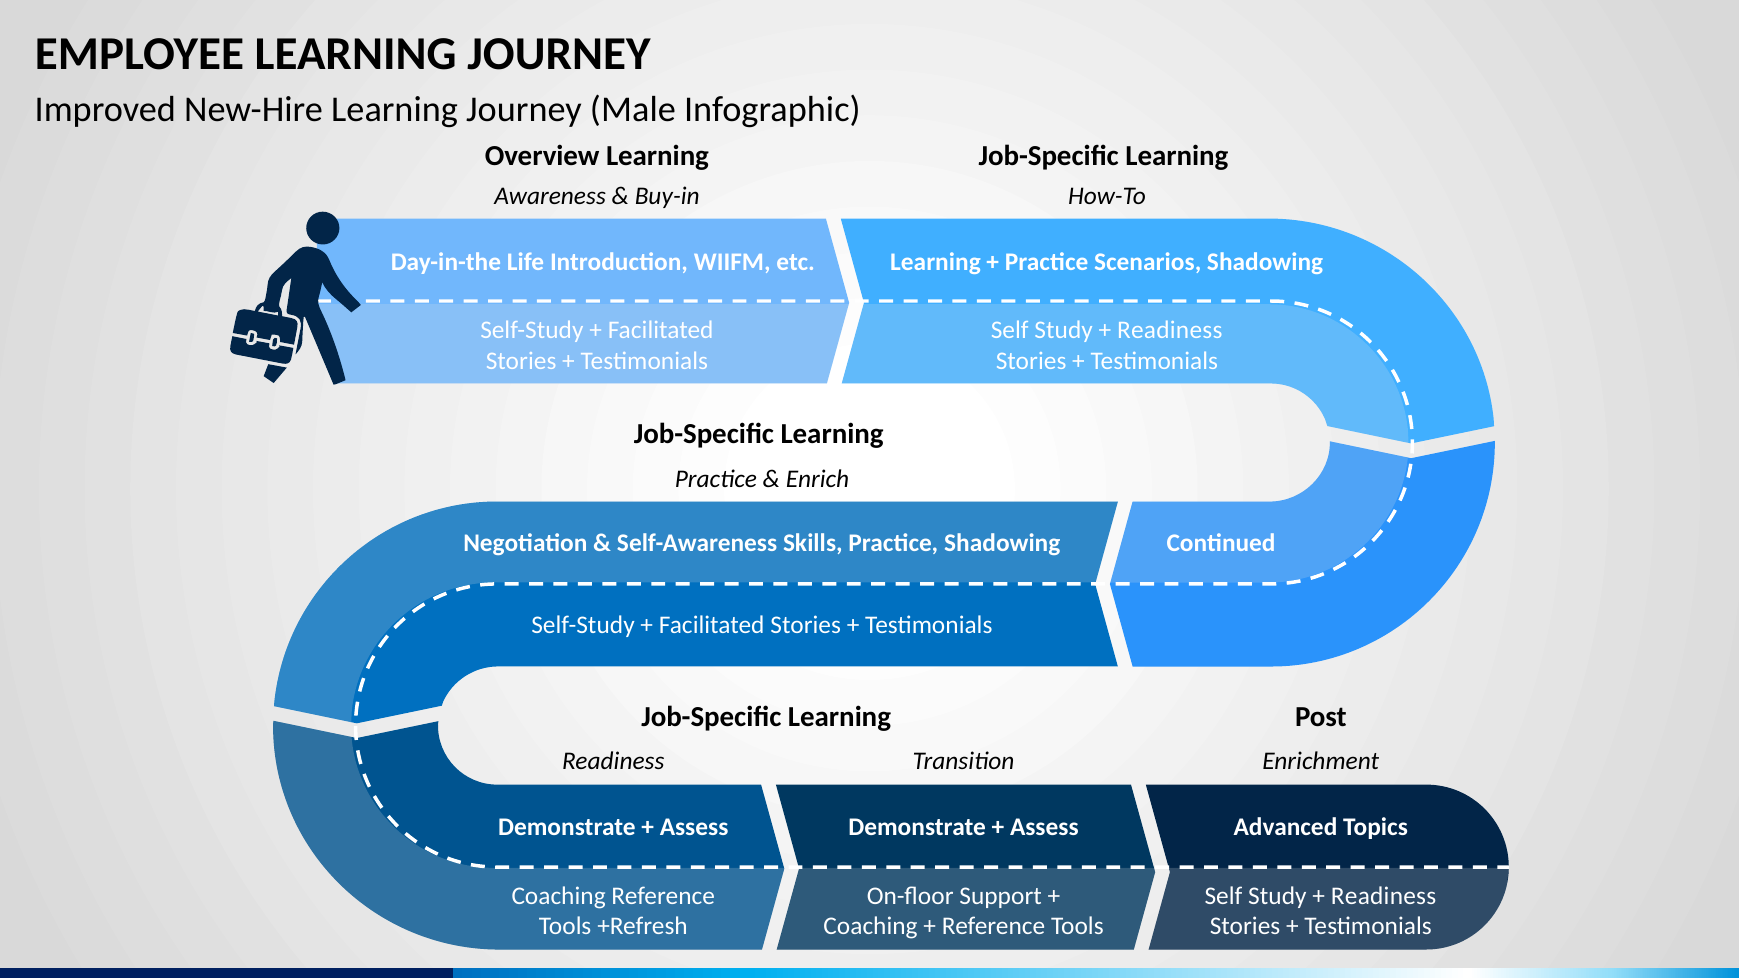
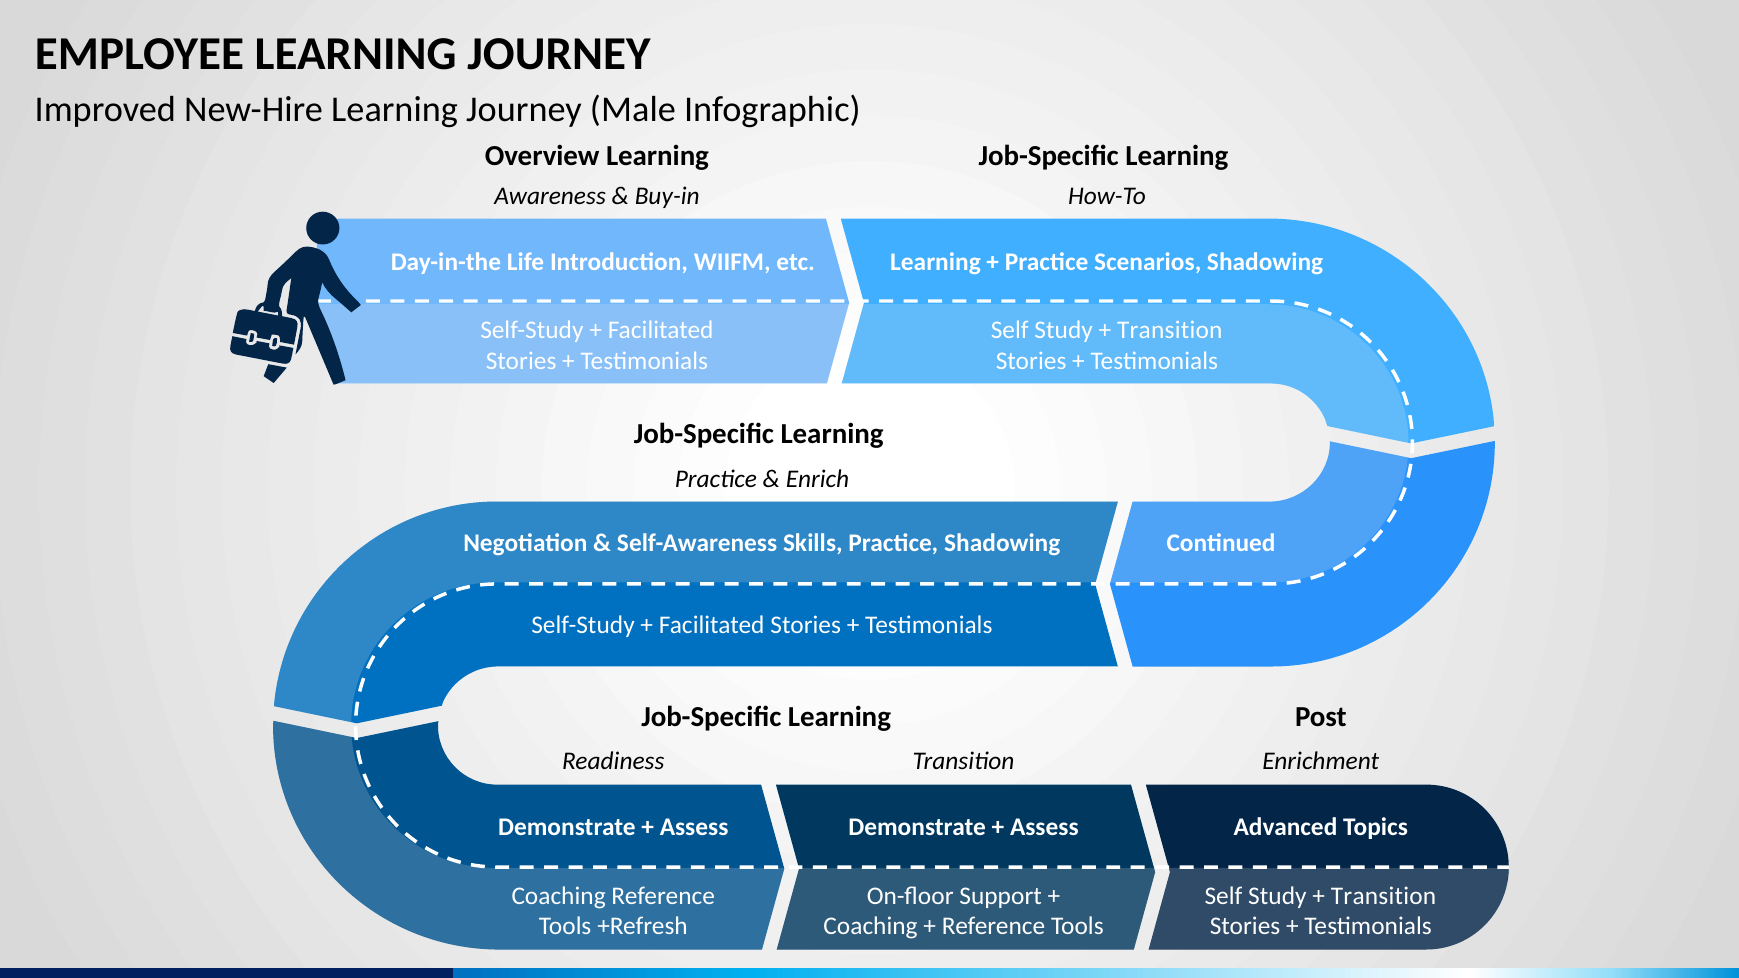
Readiness: Readiness -> Transition (1170, 330)
Readiness: Readiness -> Transition (1384, 896)
